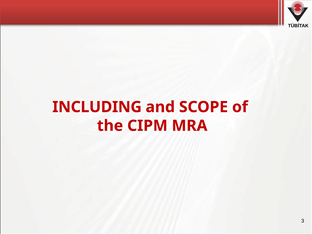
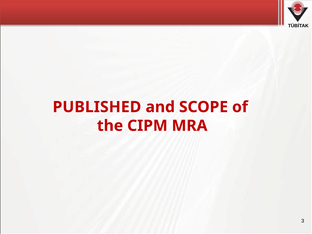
INCLUDING: INCLUDING -> PUBLISHED (97, 107)
